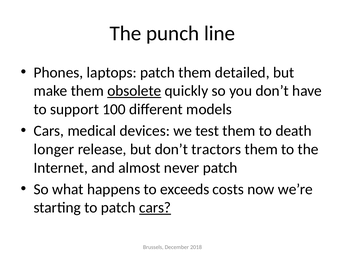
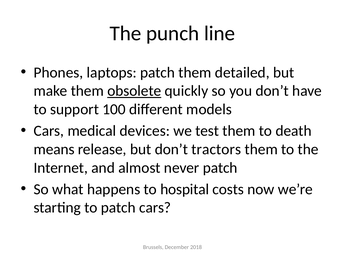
longer: longer -> means (54, 149)
exceeds: exceeds -> hospital (185, 189)
cars underline: present -> none (155, 207)
